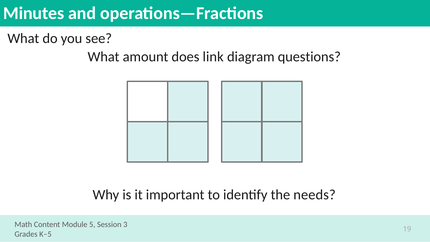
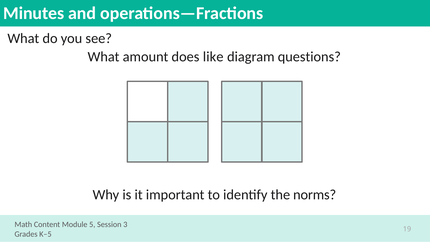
link: link -> like (213, 57)
needs: needs -> norms (315, 195)
